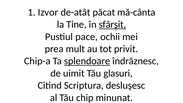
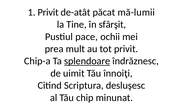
1 Izvor: Izvor -> Privit (48, 12)
mă-cânta: mă-cânta -> mă-lumii (136, 12)
sfârşit underline: present -> none (112, 24)
glasuri: glasuri -> înnoiţi (118, 73)
